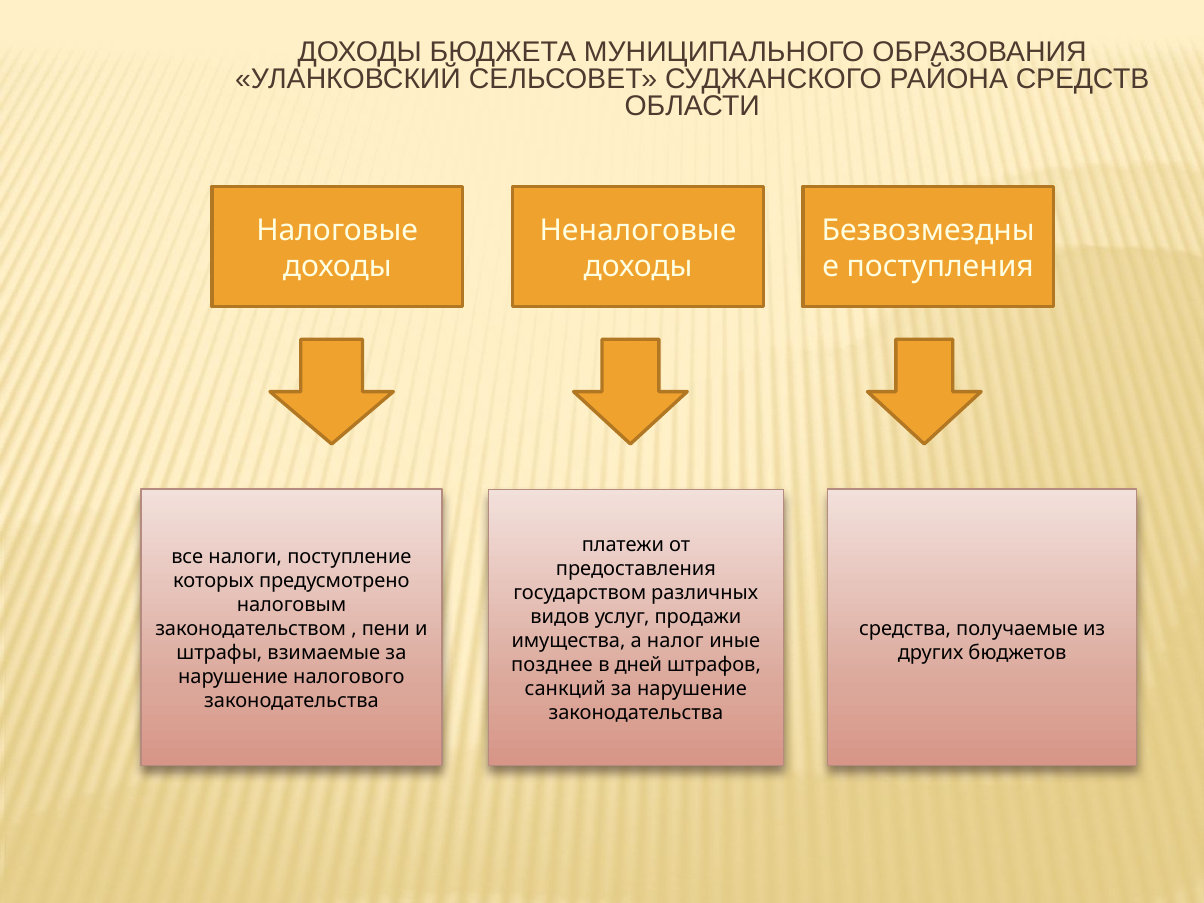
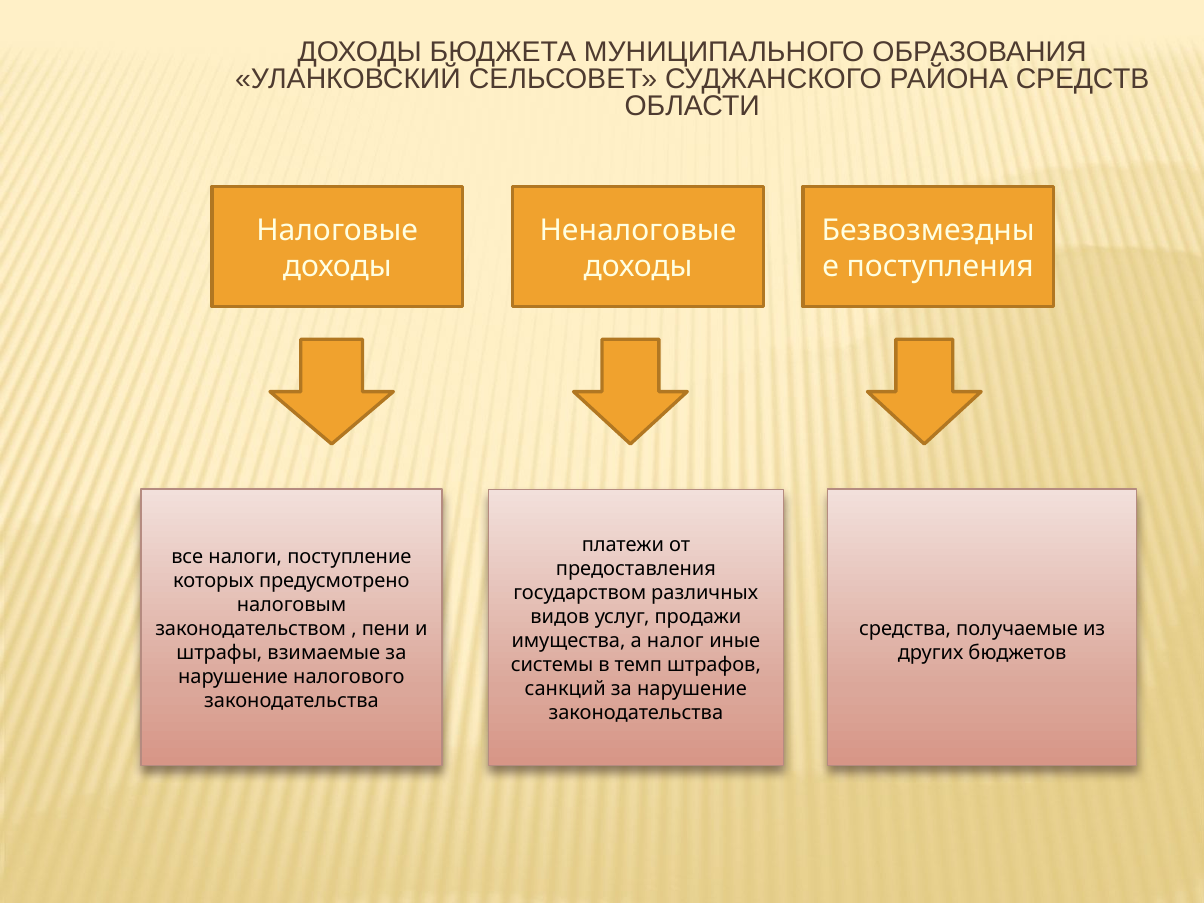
позднее: позднее -> системы (552, 665)
дней: дней -> темп (638, 665)
